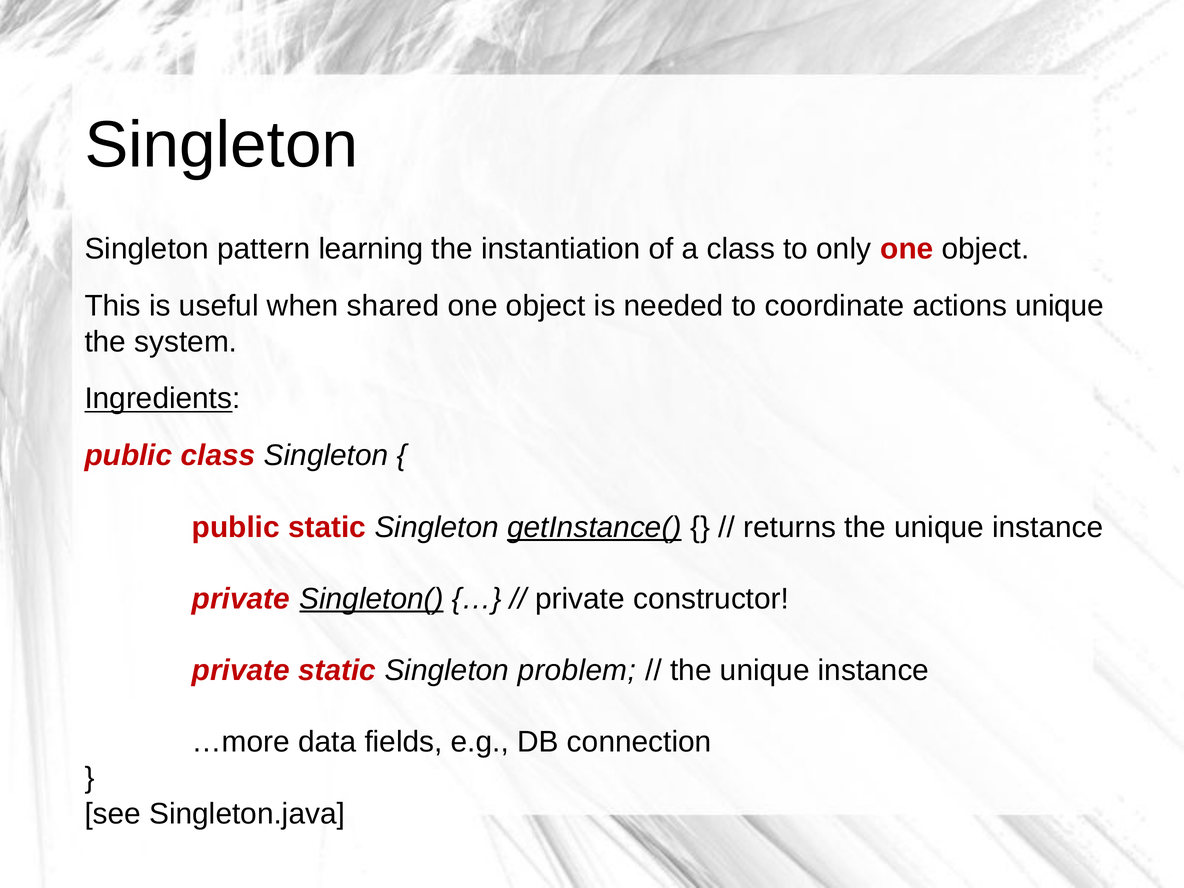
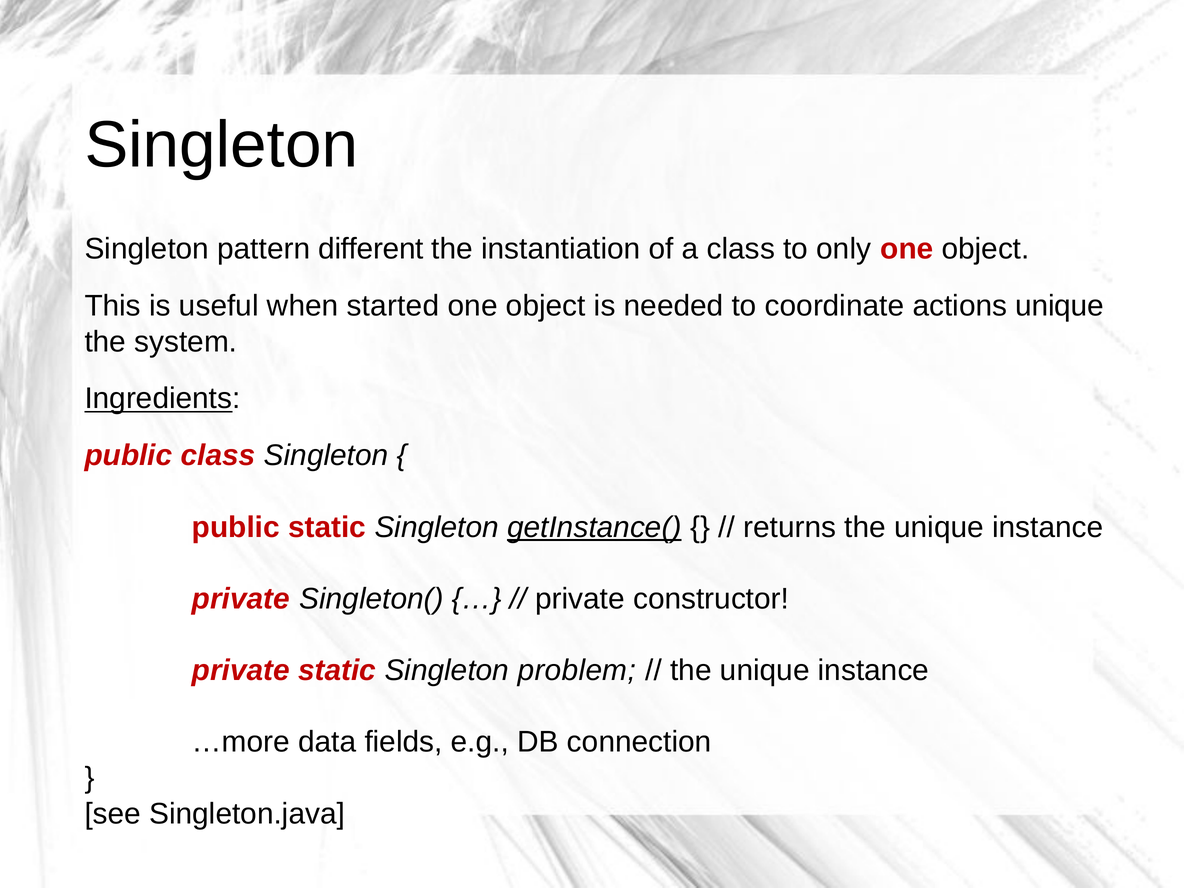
learning: learning -> different (371, 249)
shared: shared -> started (393, 306)
Singleton( underline: present -> none (371, 599)
